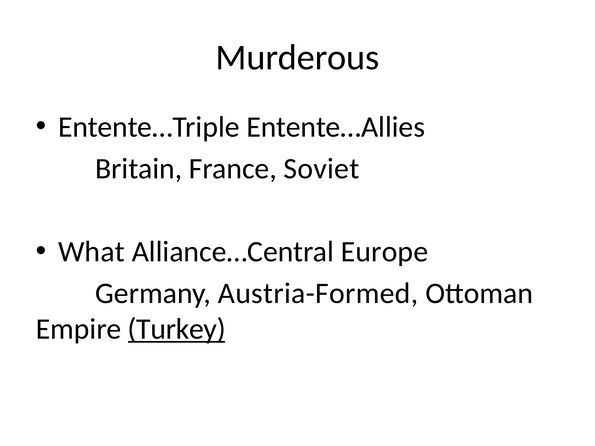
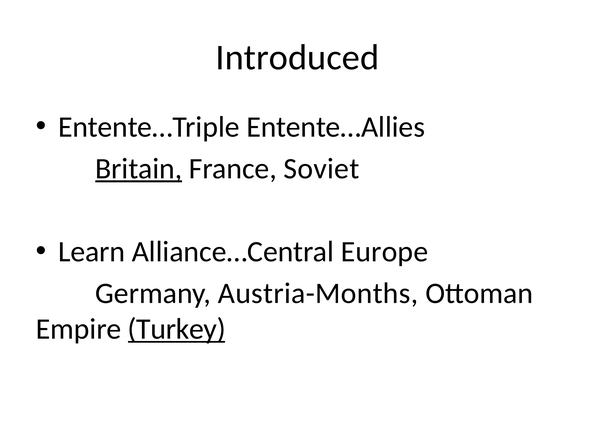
Murderous: Murderous -> Introduced (297, 58)
Britain underline: none -> present (139, 169)
What: What -> Learn (92, 252)
Austria-Formed: Austria-Formed -> Austria-Months (318, 294)
